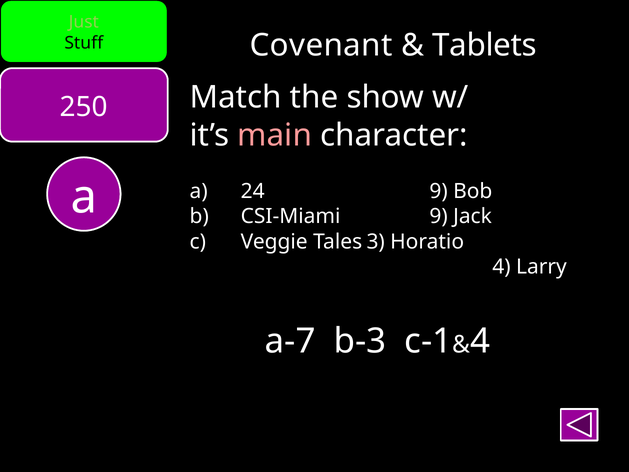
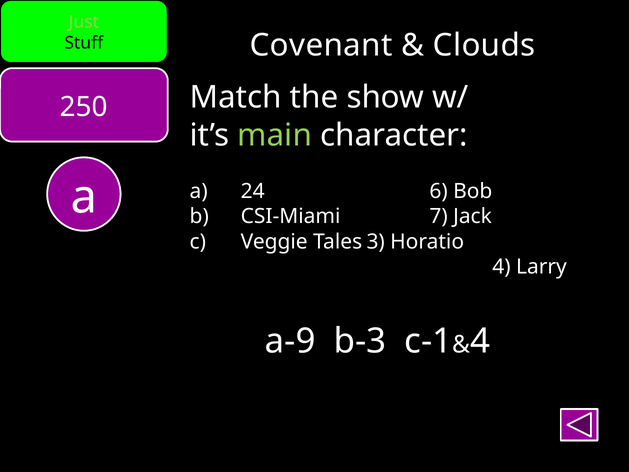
Tablets: Tablets -> Clouds (484, 45)
main colour: pink -> light green (275, 135)
24 9: 9 -> 6 (439, 191)
CSI-Miami 9: 9 -> 7 (439, 216)
a-7: a-7 -> a-9 (290, 341)
